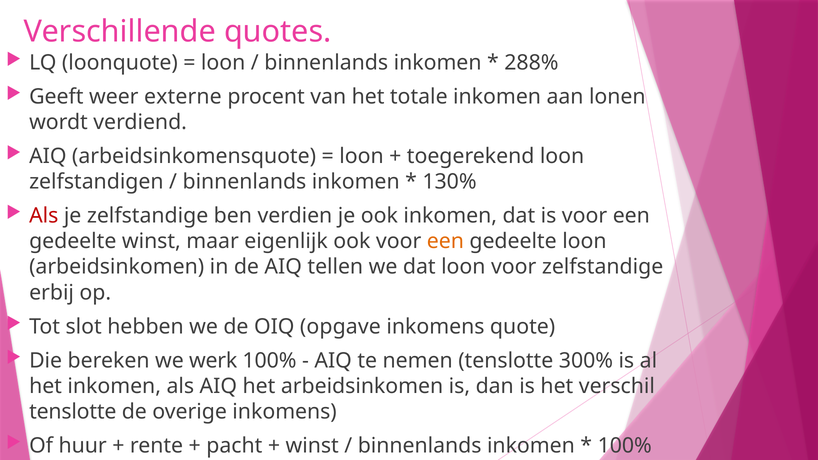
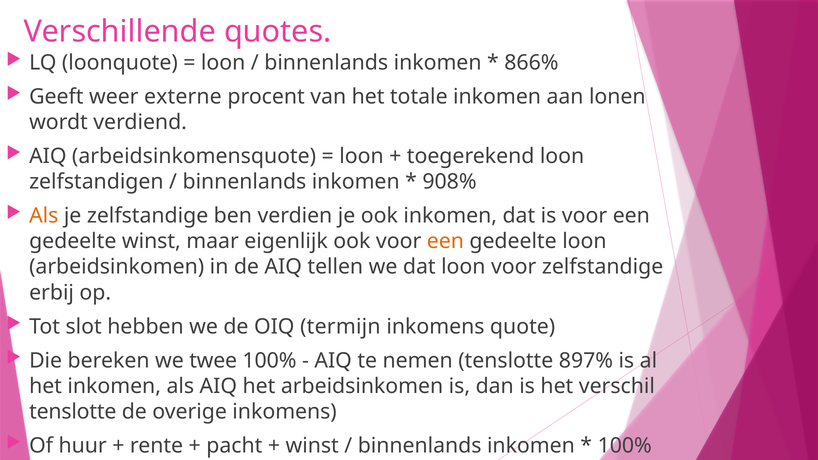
288%: 288% -> 866% (531, 63)
130%: 130% -> 908% (450, 182)
Als colour: red -> orange (44, 216)
opgave: opgave -> termijn (340, 327)
werk: werk -> twee (213, 361)
300%: 300% -> 897% (586, 361)
